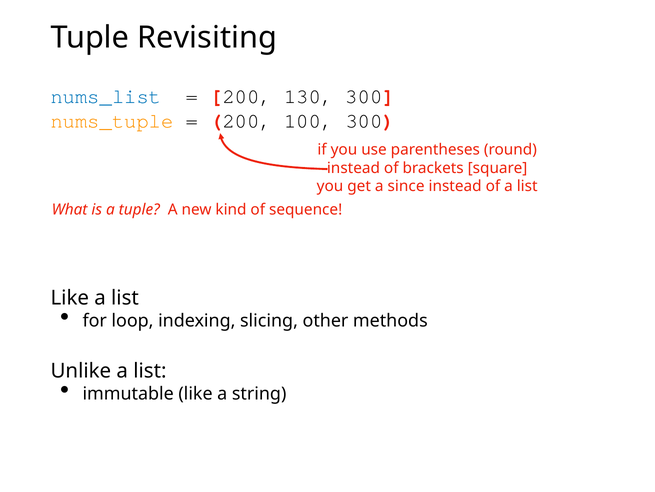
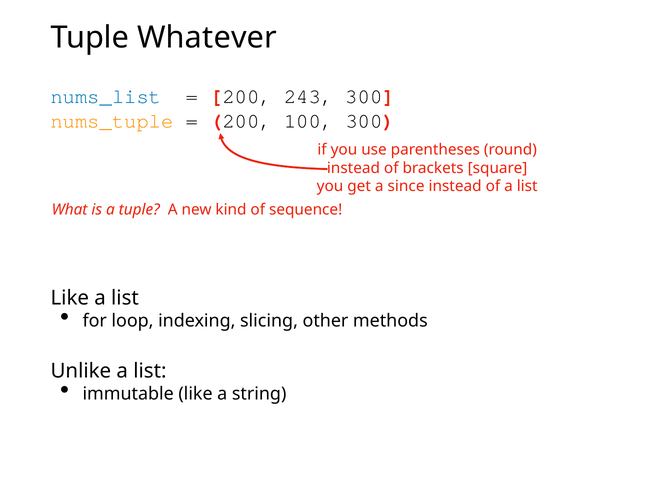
Revisiting: Revisiting -> Whatever (207, 38)
130: 130 -> 243 (309, 96)
